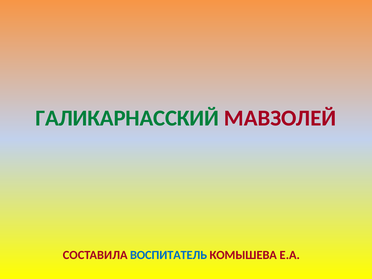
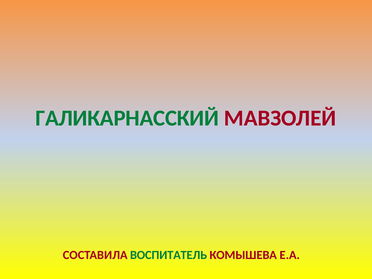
ВОСПИТАТЕЛЬ colour: blue -> green (169, 255)
